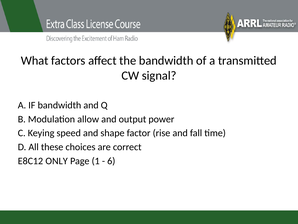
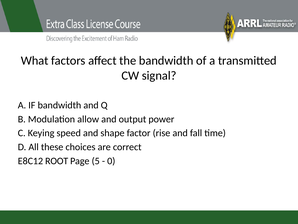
ONLY: ONLY -> ROOT (57, 161)
1: 1 -> 5 (96, 161)
6: 6 -> 0 (111, 161)
